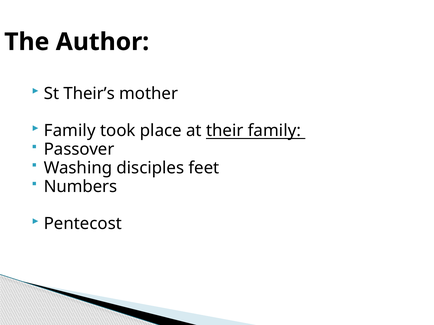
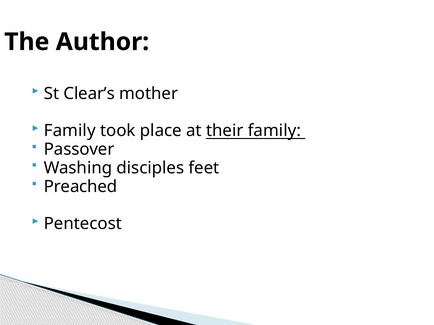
Their’s: Their’s -> Clear’s (89, 94)
Numbers: Numbers -> Preached (81, 187)
